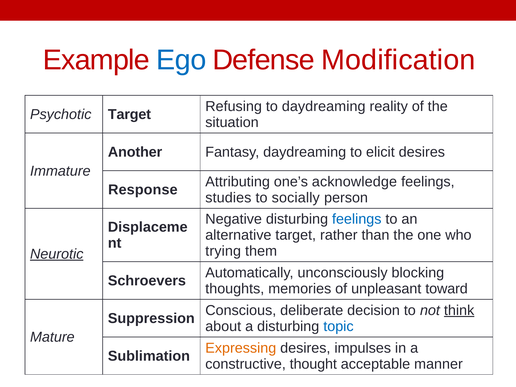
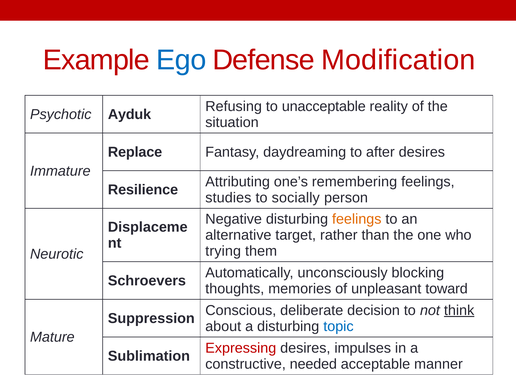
to daydreaming: daydreaming -> unacceptable (324, 106)
Psychotic Target: Target -> Ayduk (129, 114)
Another: Another -> Replace (135, 152)
elicit: elicit -> after (380, 152)
acknowledge: acknowledge -> remembering (355, 182)
Response: Response -> Resilience (143, 190)
feelings colour: blue -> orange (357, 219)
Neurotic underline: present -> none (57, 254)
Expressing colour: orange -> red (241, 348)
thought: thought -> needed (313, 364)
